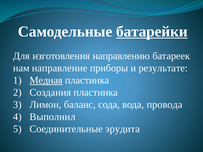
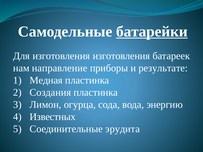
изготовления направлению: направлению -> изготовления (121, 56)
Медная underline: present -> none (46, 80)
баланс: баланс -> огурца (80, 105)
провода: провода -> энергию (165, 105)
Выполнил: Выполнил -> Известных (53, 117)
